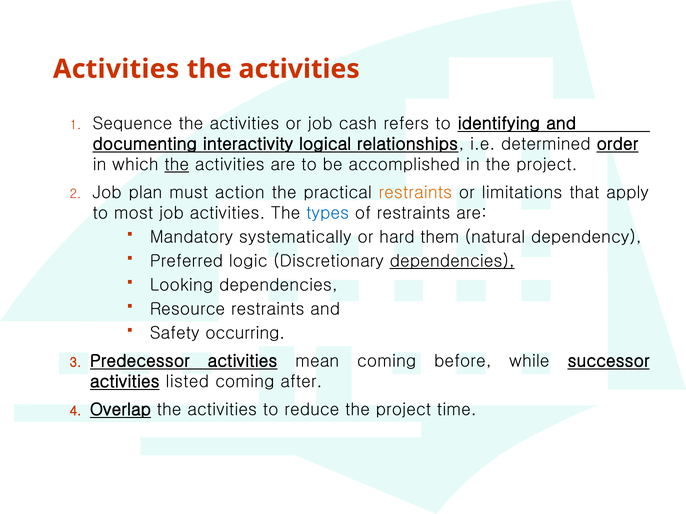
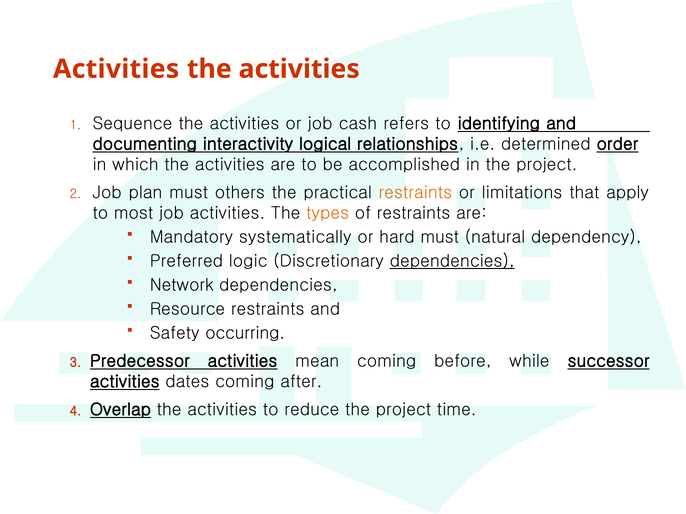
the underline: present -> none (177, 165)
action: action -> others (240, 193)
types colour: blue -> orange (328, 213)
hard them: them -> must (440, 237)
Looking: Looking -> Network (182, 285)
listed: listed -> dates (187, 382)
